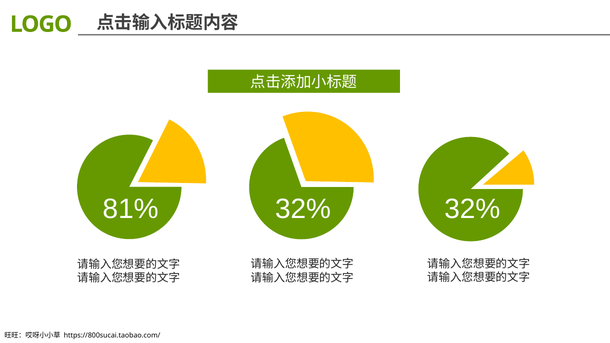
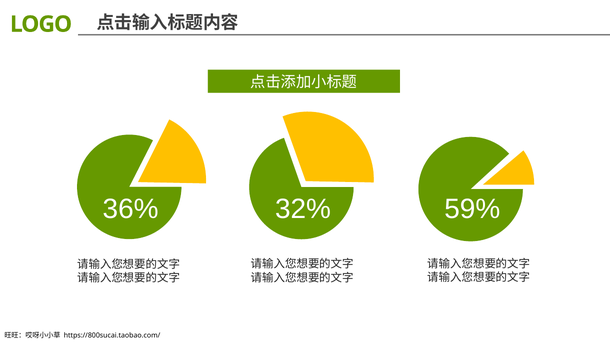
81%: 81% -> 36% (131, 209)
32% 32%: 32% -> 59% (472, 209)
